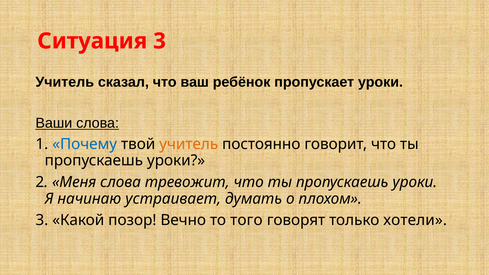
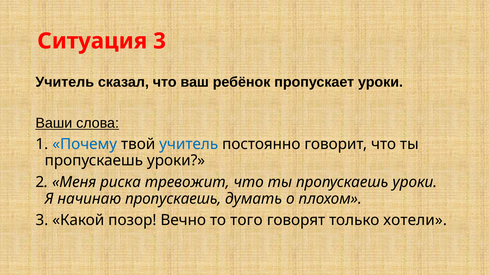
учитель colour: orange -> blue (189, 144)
Меня слова: слова -> риска (121, 182)
начинаю устраивает: устраивает -> пропускаешь (173, 199)
